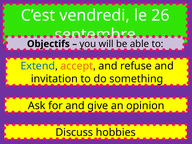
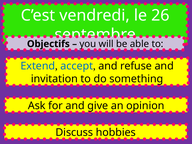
accept colour: orange -> blue (77, 66)
